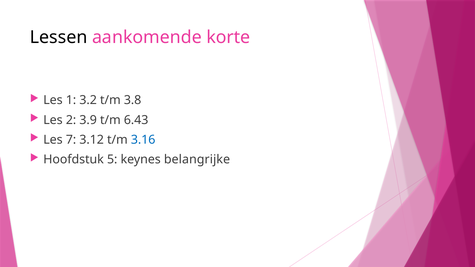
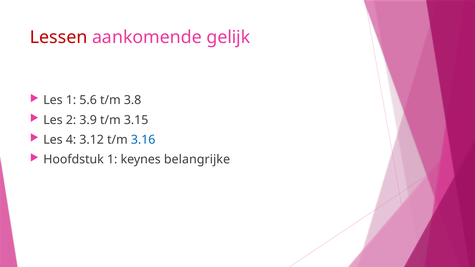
Lessen colour: black -> red (59, 37)
korte: korte -> gelijk (228, 37)
3.2: 3.2 -> 5.6 (88, 100)
6.43: 6.43 -> 3.15 (136, 120)
7: 7 -> 4 (71, 140)
Hoofdstuk 5: 5 -> 1 (112, 160)
